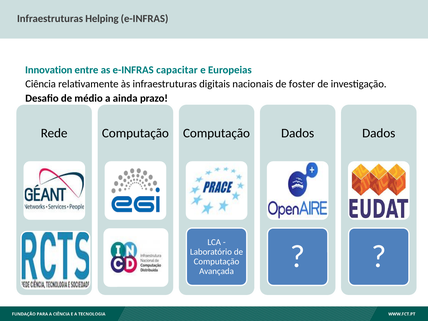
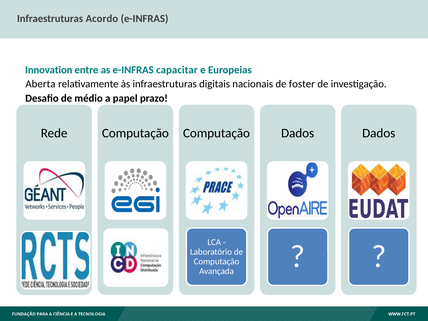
Helping: Helping -> Acordo (102, 19)
Ciência: Ciência -> Aberta (40, 84)
ainda: ainda -> papel (125, 98)
